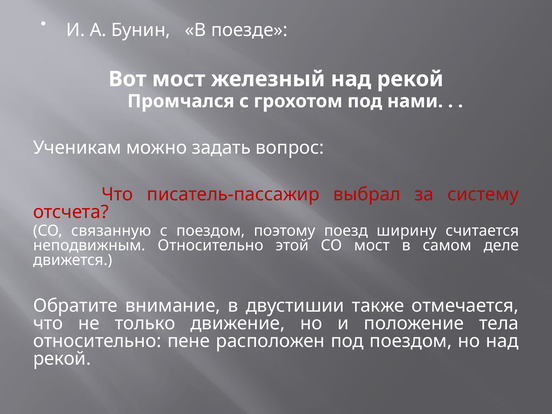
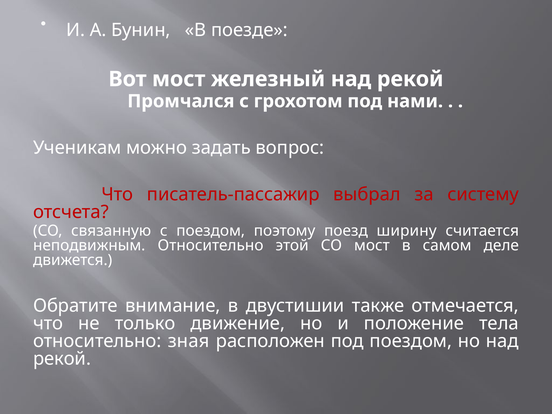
пене: пене -> зная (189, 341)
